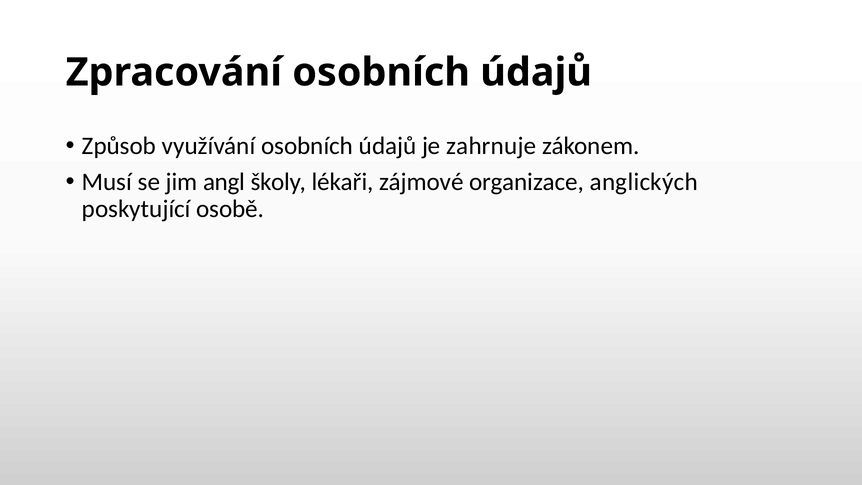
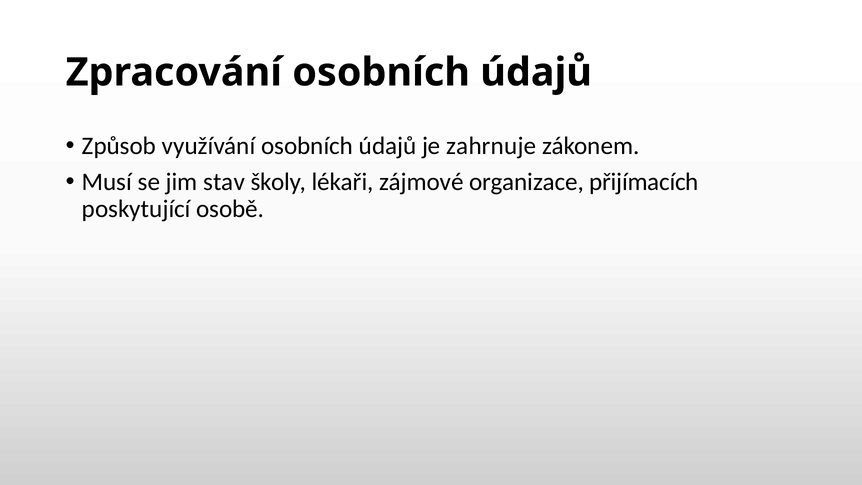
angl: angl -> stav (224, 182)
anglických: anglických -> přijímacích (644, 182)
